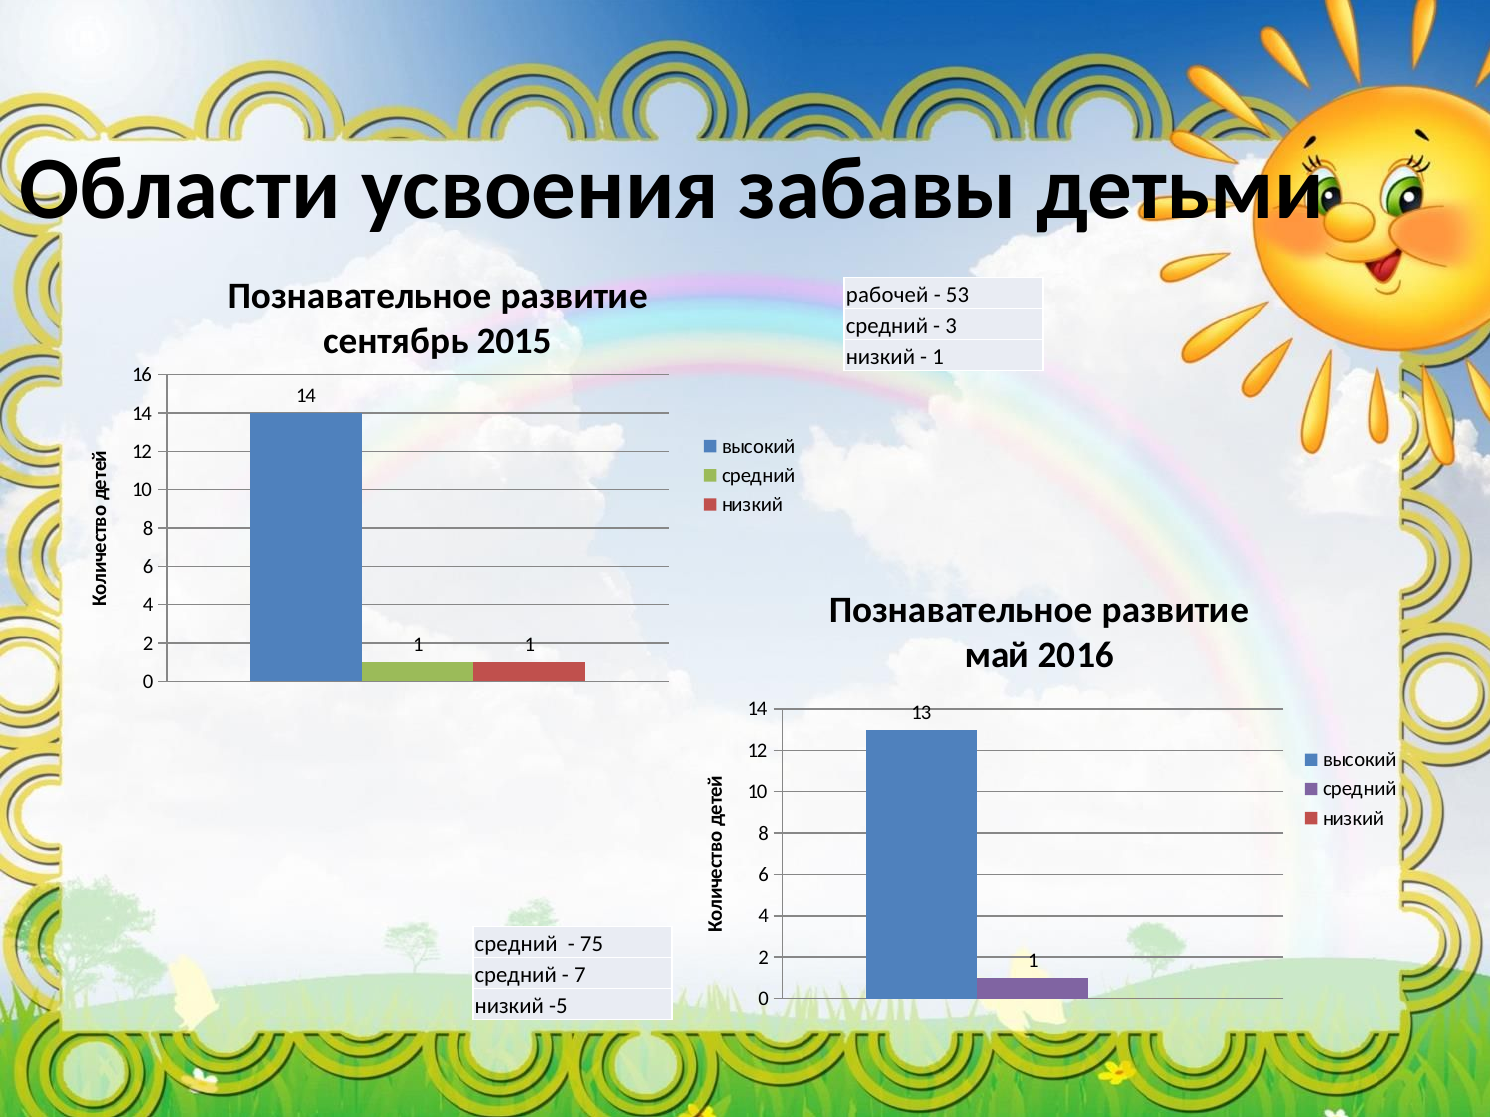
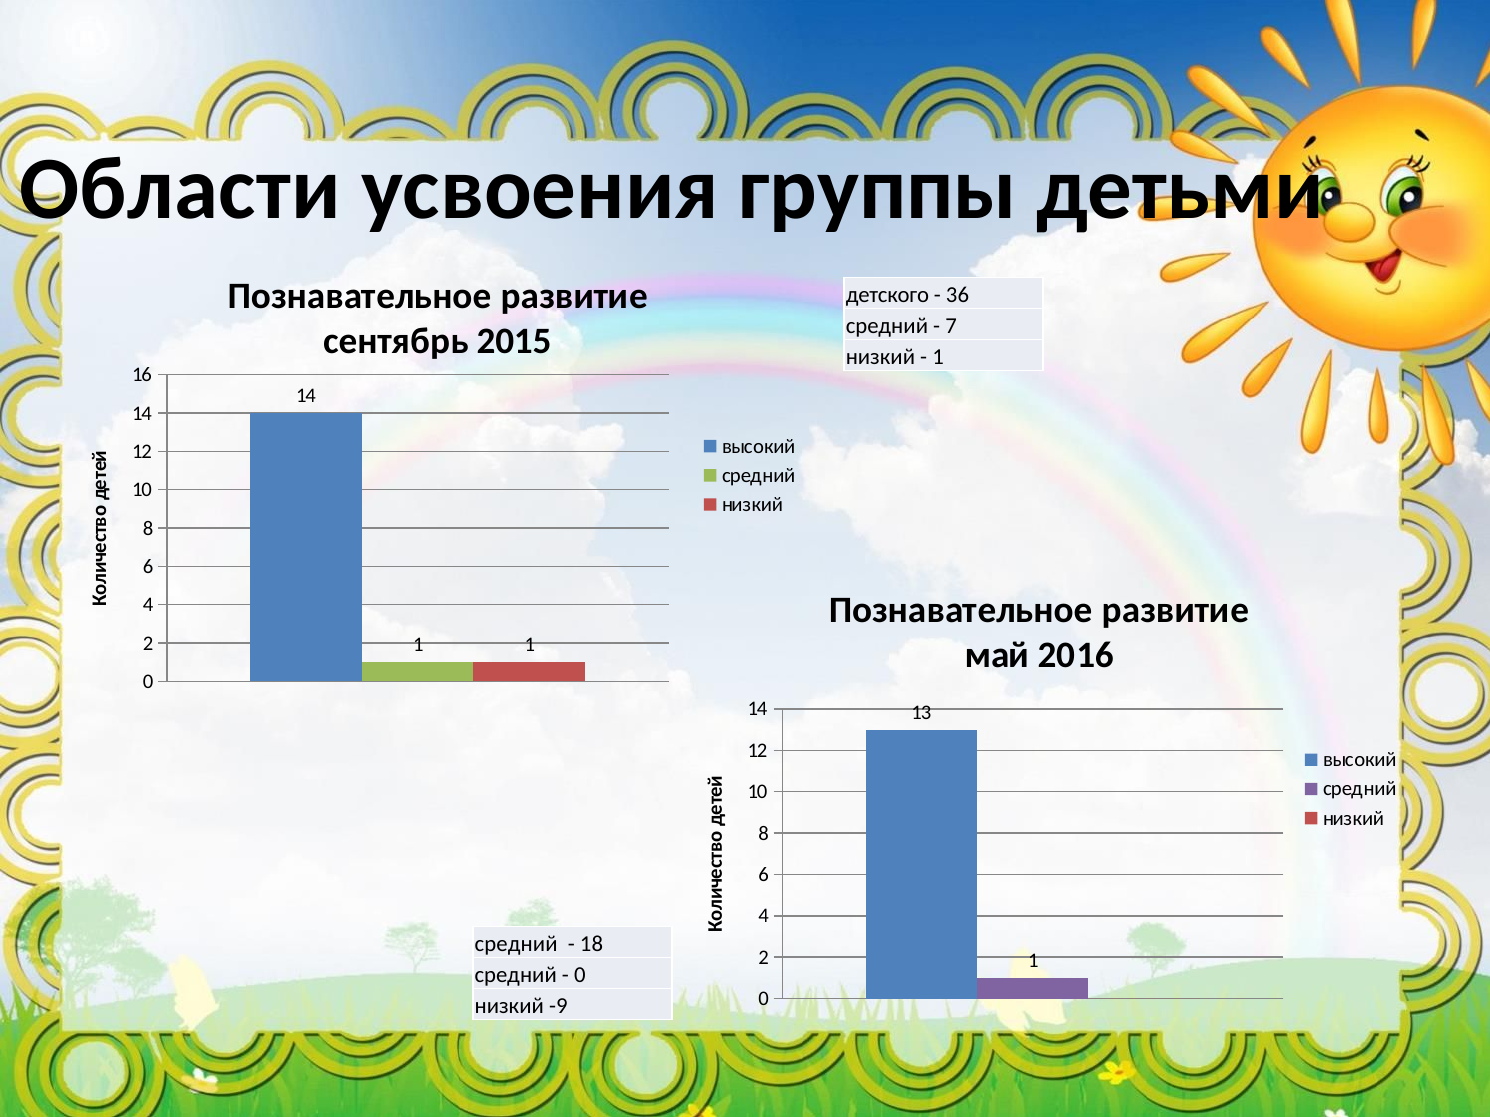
забавы: забавы -> группы (878, 189)
рабочей: рабочей -> детского (887, 295)
53: 53 -> 36 (957, 295)
3: 3 -> 7 (951, 326)
75: 75 -> 18 (592, 944)
7: 7 -> 0 (580, 975)
-5: -5 -> -9 (558, 1006)
